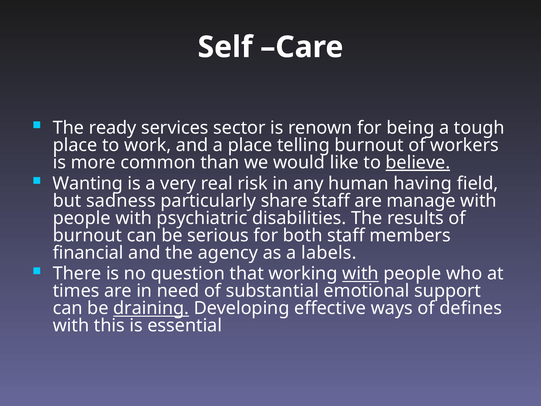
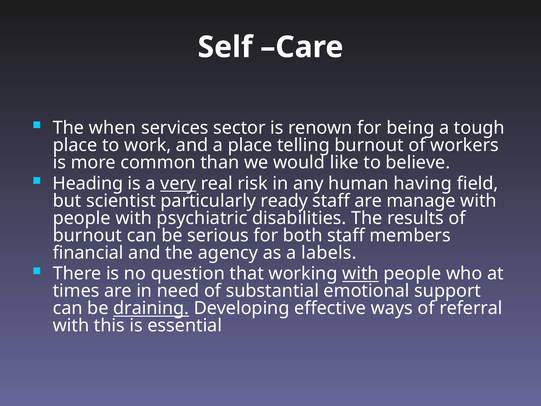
ready: ready -> when (112, 128)
believe underline: present -> none (418, 162)
Wanting: Wanting -> Heading (88, 183)
very underline: none -> present (178, 183)
sadness: sadness -> scientist (121, 201)
share: share -> ready (284, 201)
defines: defines -> referral (471, 308)
